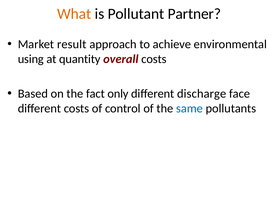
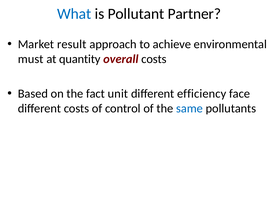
What colour: orange -> blue (74, 14)
using: using -> must (31, 59)
only: only -> unit (118, 94)
discharge: discharge -> efficiency (202, 94)
